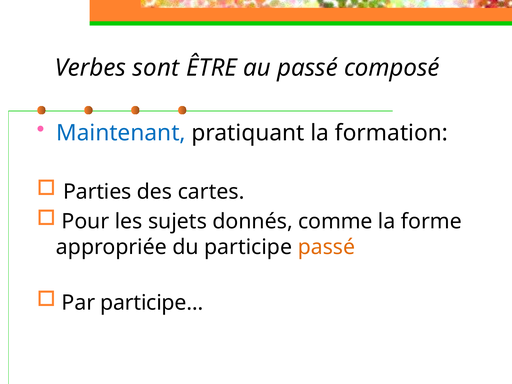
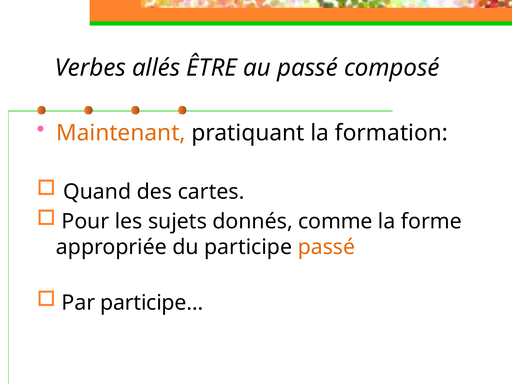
sont: sont -> allés (156, 68)
Maintenant colour: blue -> orange (121, 133)
Parties: Parties -> Quand (97, 192)
